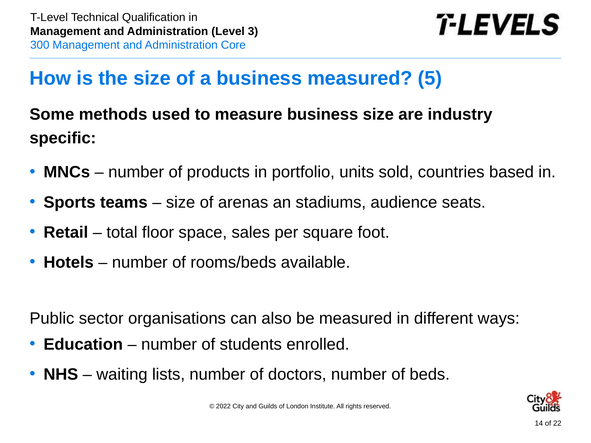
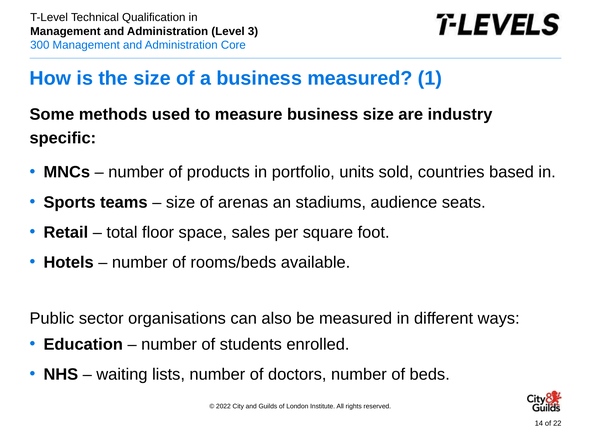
5: 5 -> 1 (430, 78)
